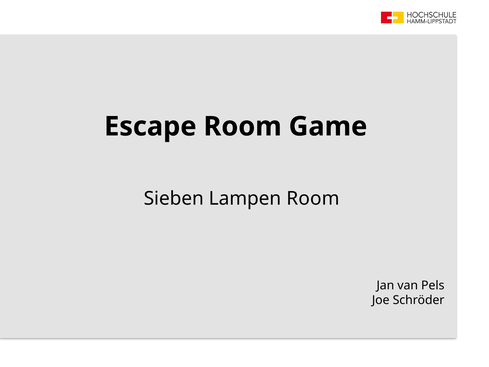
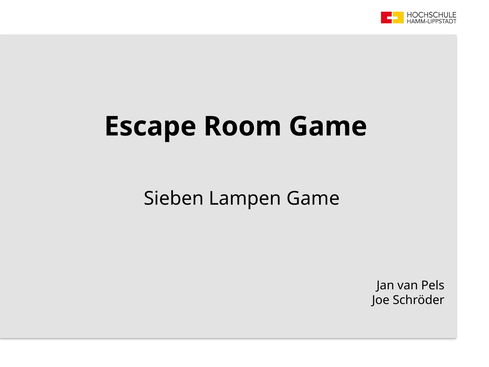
Lampen Room: Room -> Game (313, 199)
